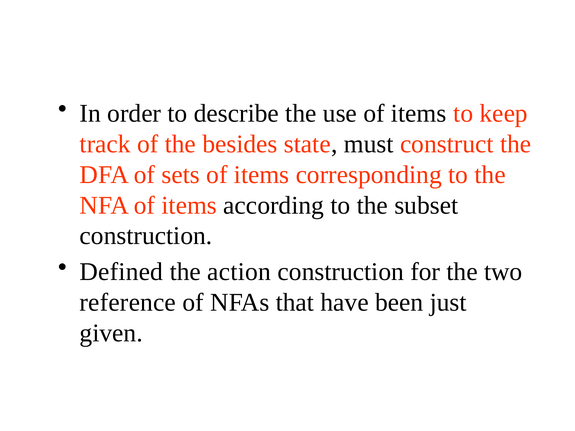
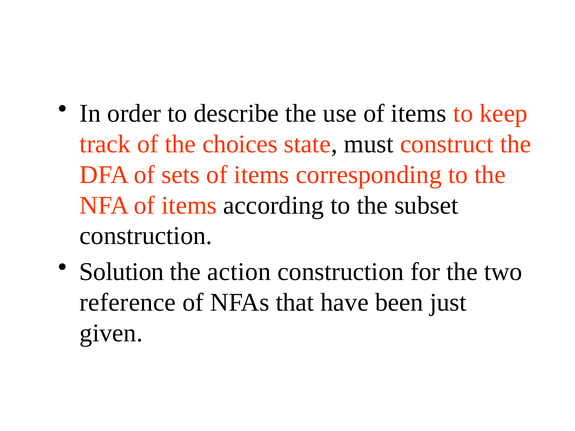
besides: besides -> choices (240, 144)
Defined: Defined -> Solution (122, 272)
